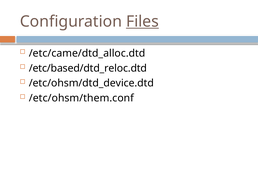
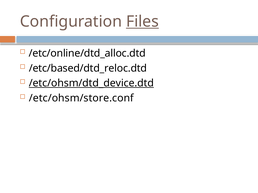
/etc/came/dtd_alloc.dtd: /etc/came/dtd_alloc.dtd -> /etc/online/dtd_alloc.dtd (87, 53)
/etc/ohsm/dtd_device.dtd underline: none -> present (91, 83)
/etc/ohsm/them.conf: /etc/ohsm/them.conf -> /etc/ohsm/store.conf (81, 98)
